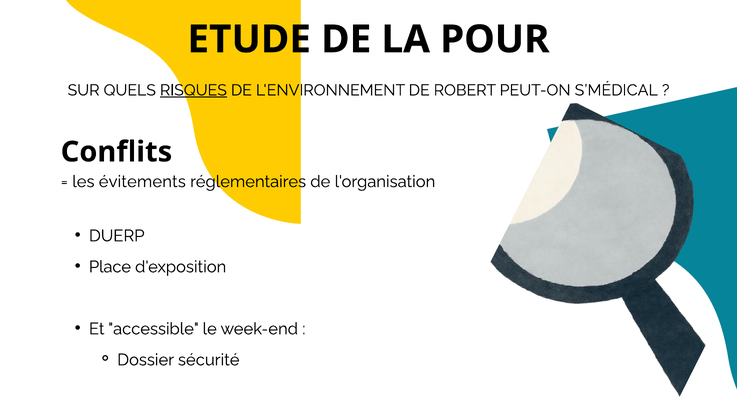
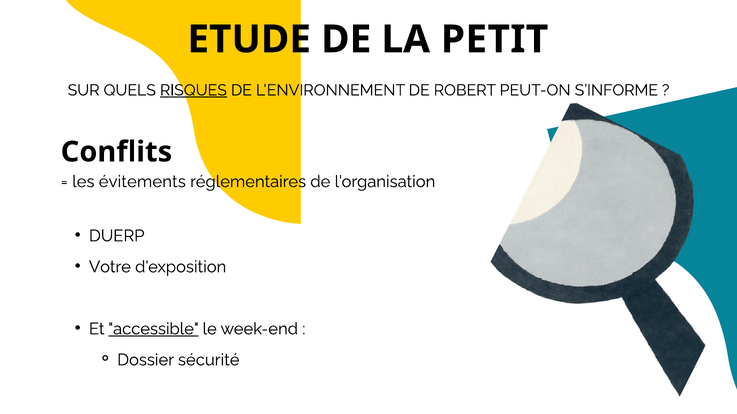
POUR: POUR -> PETIT (495, 40)
S’MÉDICAL: S’MÉDICAL -> S’INFORME (616, 90)
Place: Place -> Votre (110, 267)
accessible underline: none -> present (154, 329)
